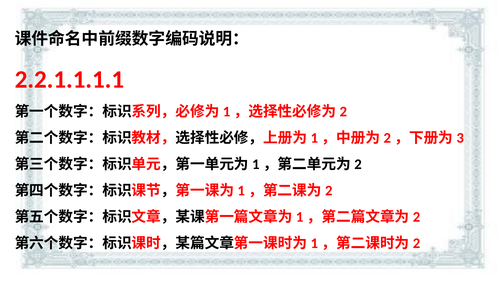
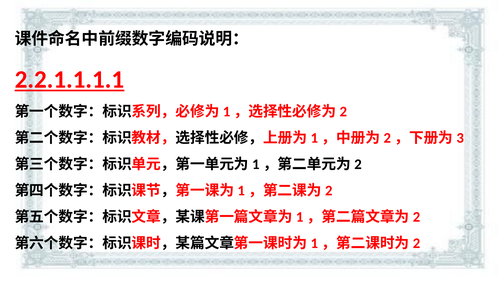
2.2.1.1.1.1 underline: none -> present (69, 80)
